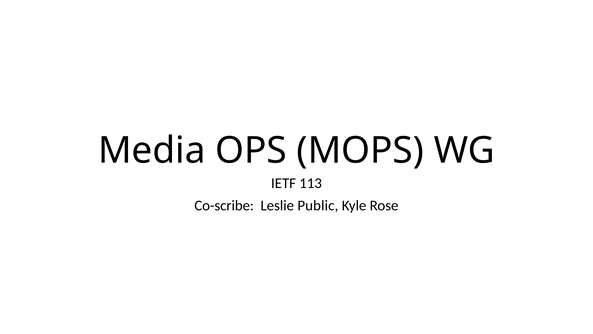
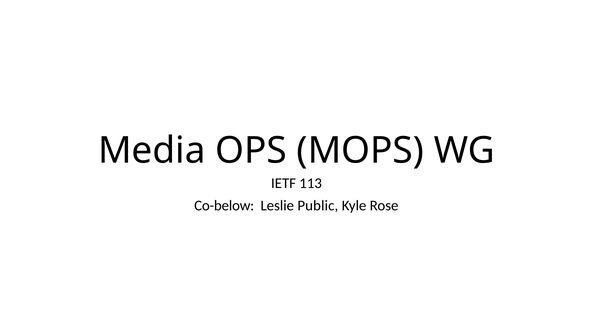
Co-scribe: Co-scribe -> Co-below (224, 205)
